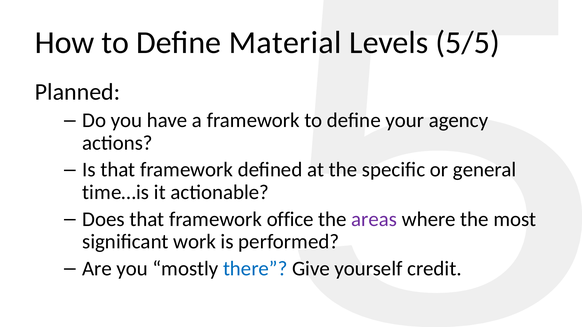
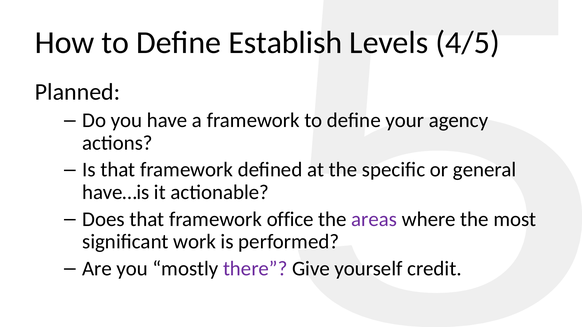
Material: Material -> Establish (285, 43)
5/5: 5/5 -> 4/5 (468, 43)
time…is: time…is -> have…is (116, 193)
there colour: blue -> purple (255, 269)
